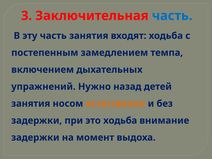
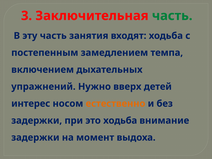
часть colour: blue -> green (172, 16)
назад: назад -> вверх (127, 87)
занятия: занятия -> интерес (31, 104)
